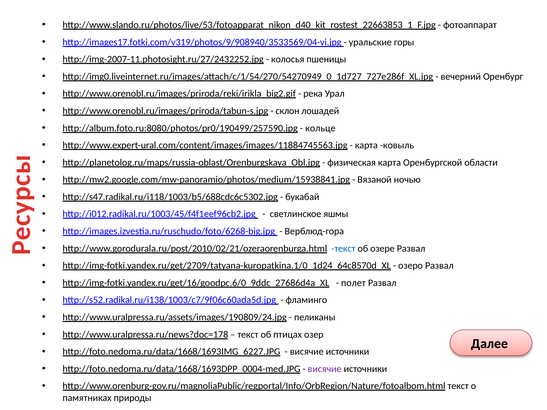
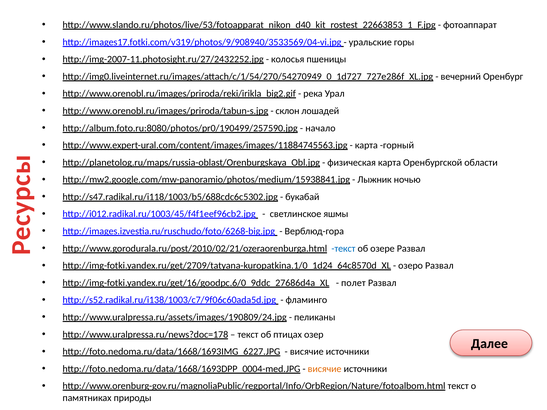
кольце: кольце -> начало (320, 128)
ковыль: ковыль -> горный (397, 145)
Вязаной: Вязаной -> Лыжник (375, 180)
висячие colour: purple -> orange (325, 369)
